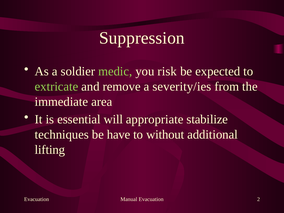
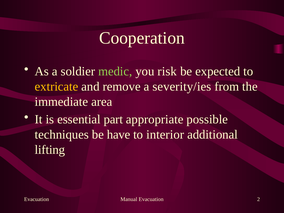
Suppression: Suppression -> Cooperation (142, 38)
extricate colour: light green -> yellow (56, 87)
will: will -> part (113, 119)
stabilize: stabilize -> possible (207, 119)
without: without -> interior (165, 135)
